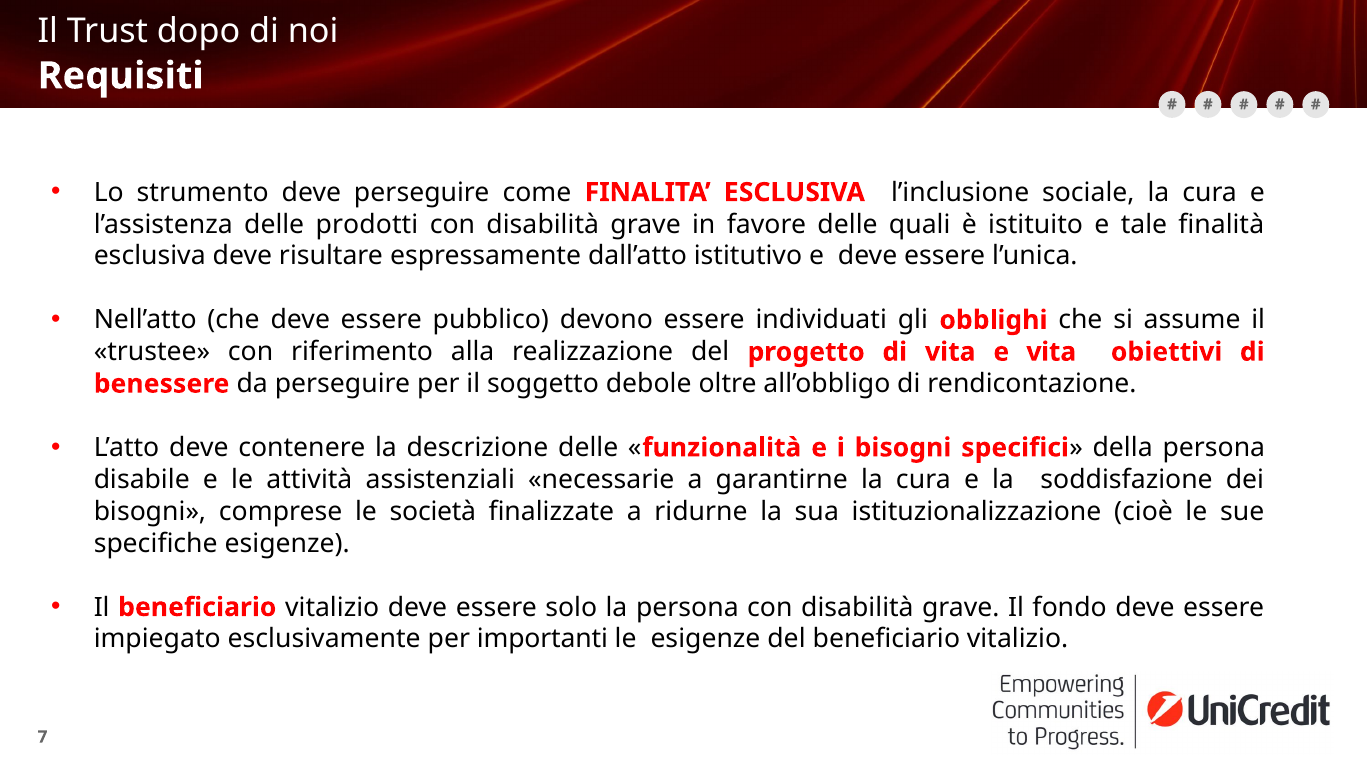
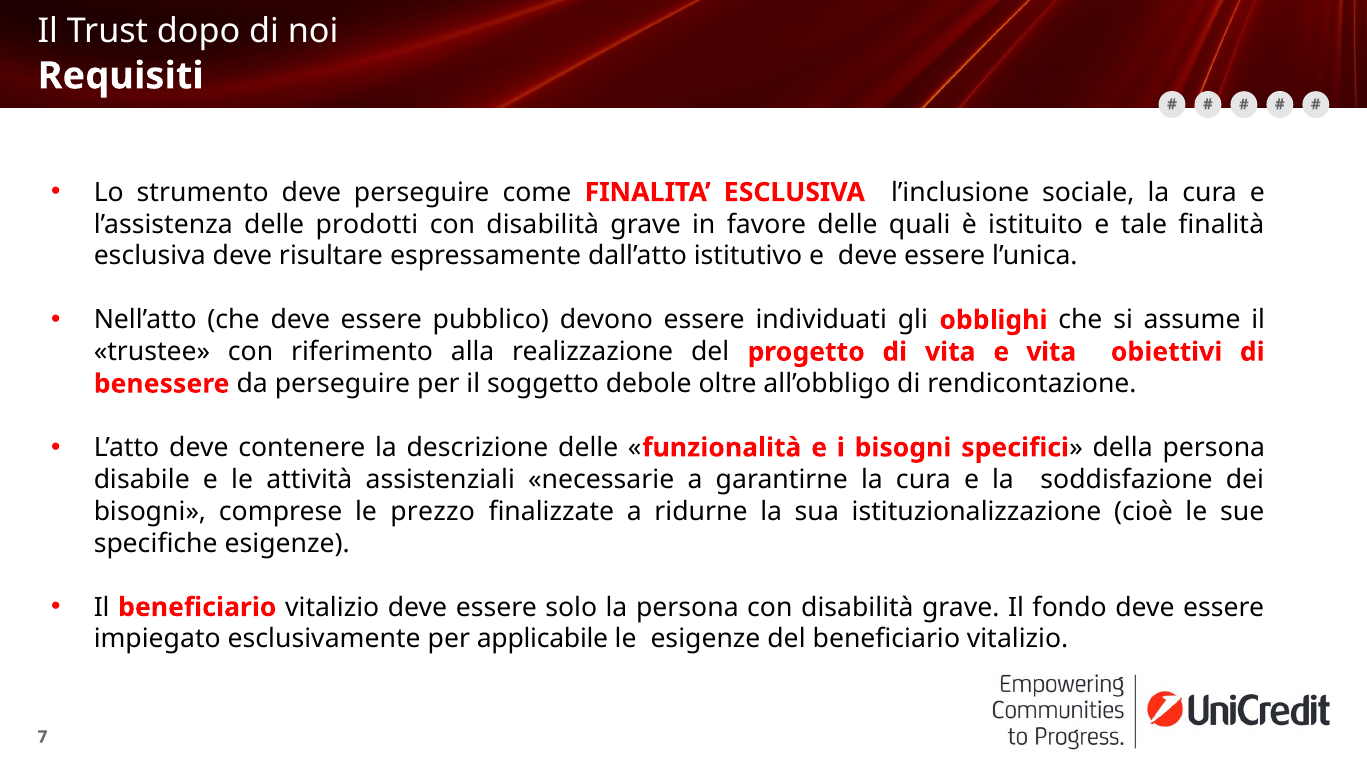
società: società -> prezzo (433, 511)
importanti: importanti -> applicabile (542, 639)
